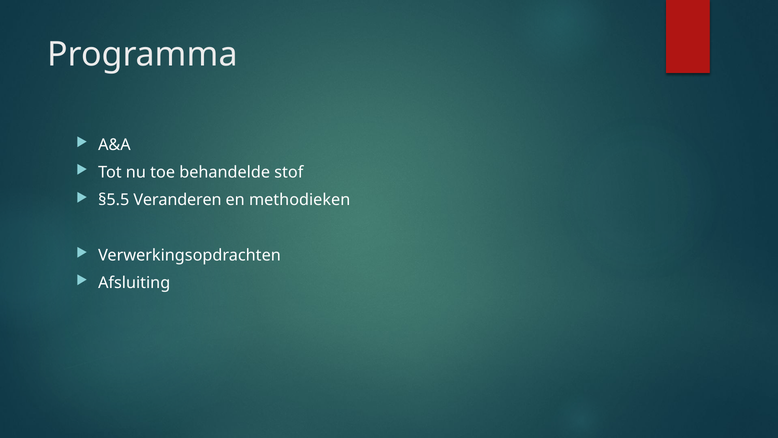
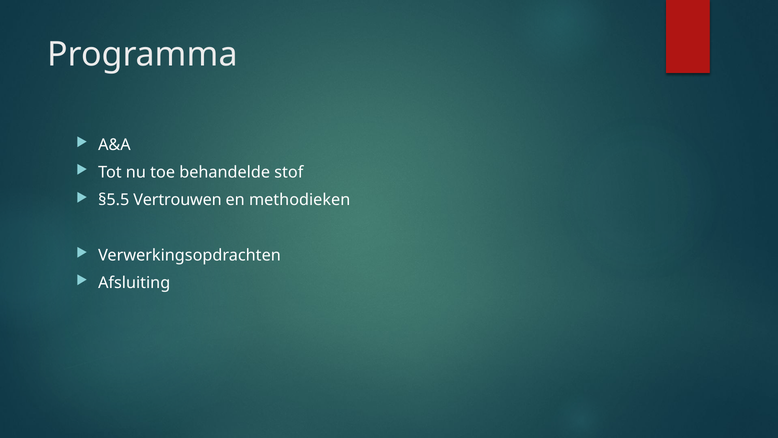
Veranderen: Veranderen -> Vertrouwen (178, 200)
